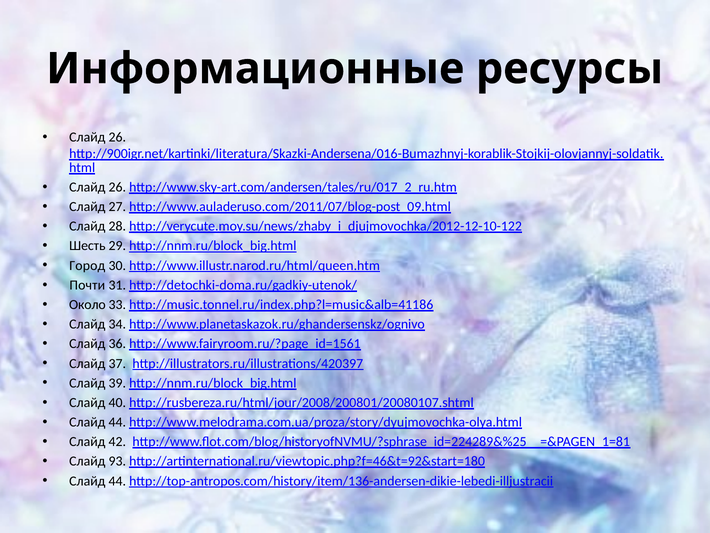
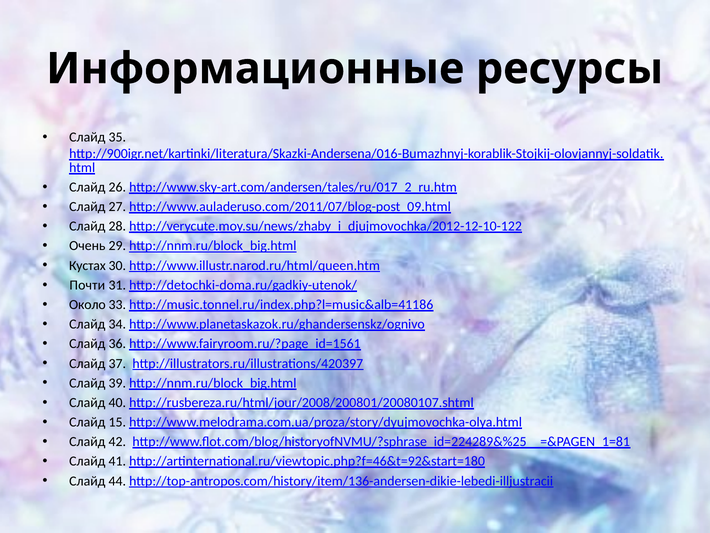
26: 26 -> 35 (117, 137)
Шесть: Шесть -> Очень (87, 246)
Город: Город -> Кустах (87, 265)
44: 44 -> 15 (117, 422)
93: 93 -> 41 (117, 461)
